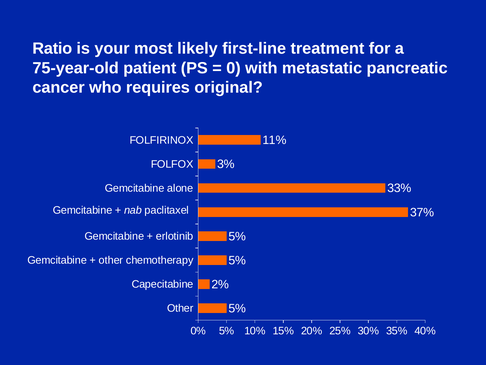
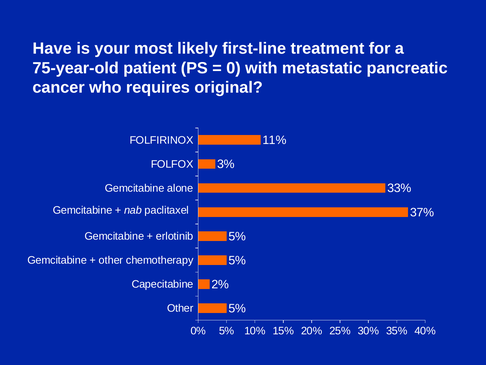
Ratio: Ratio -> Have (52, 49)
